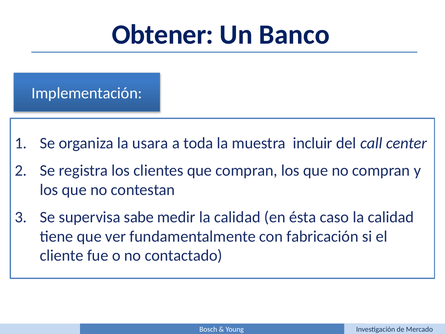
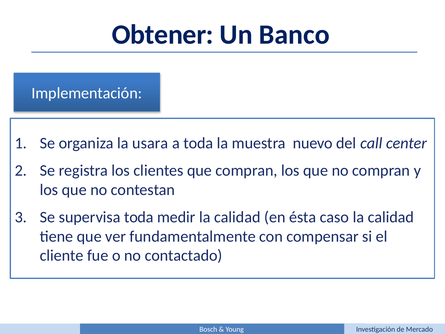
incluir: incluir -> nuevo (313, 143)
supervisa sabe: sabe -> toda (139, 217)
fabricación: fabricación -> compensar (323, 236)
